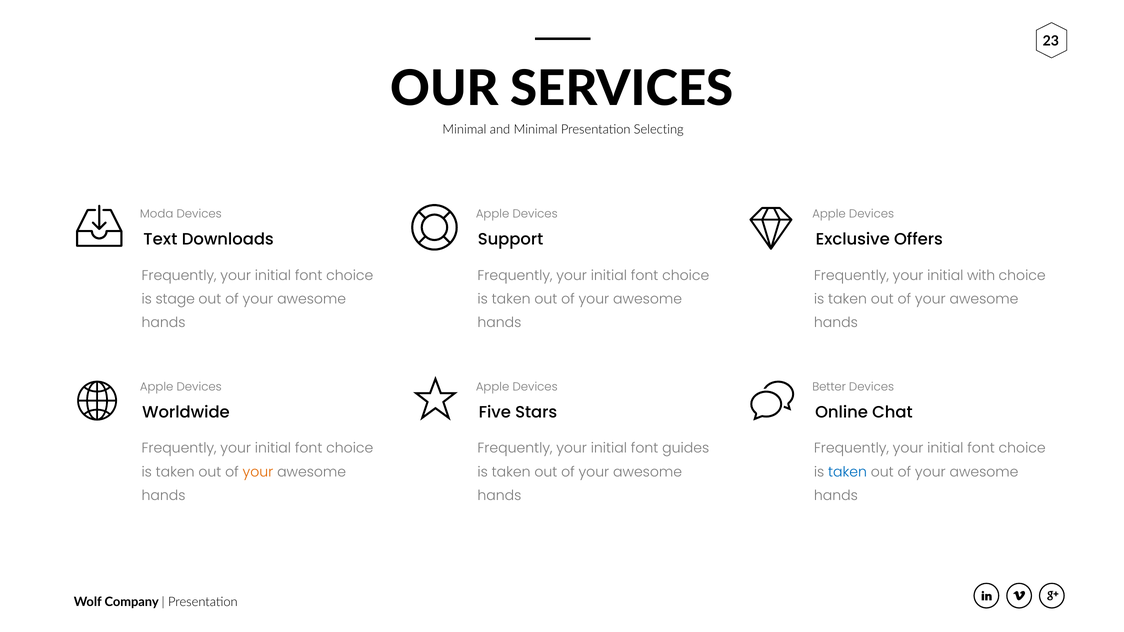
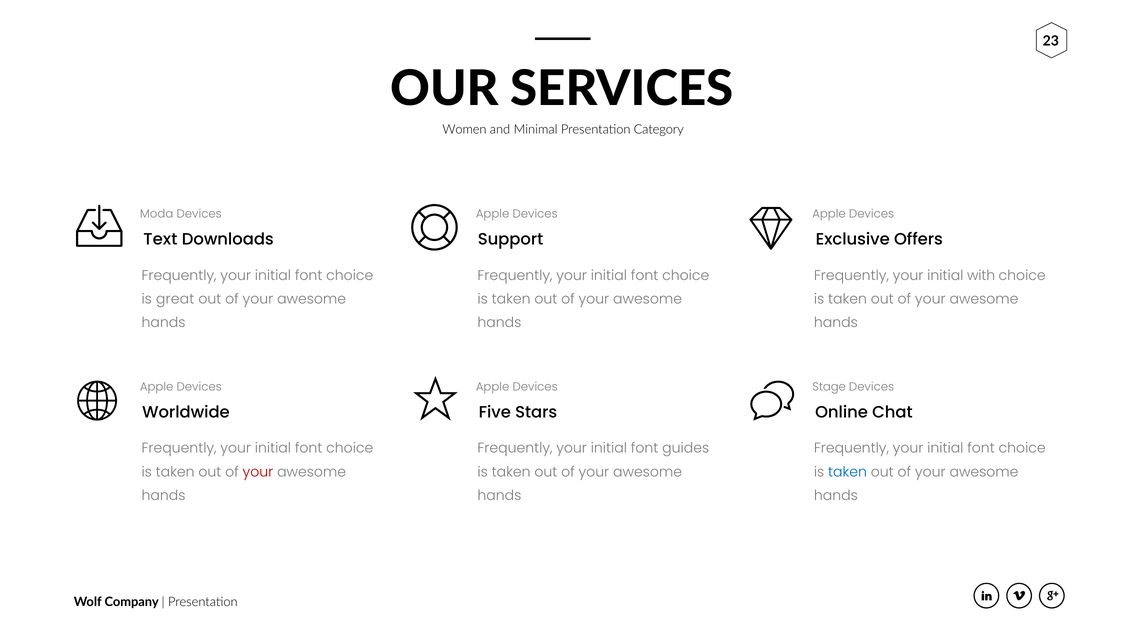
Minimal: Minimal -> Women (464, 130)
Selecting: Selecting -> Category (659, 130)
stage: stage -> great (175, 299)
Better: Better -> Stage (829, 387)
your colour: orange -> red (258, 472)
